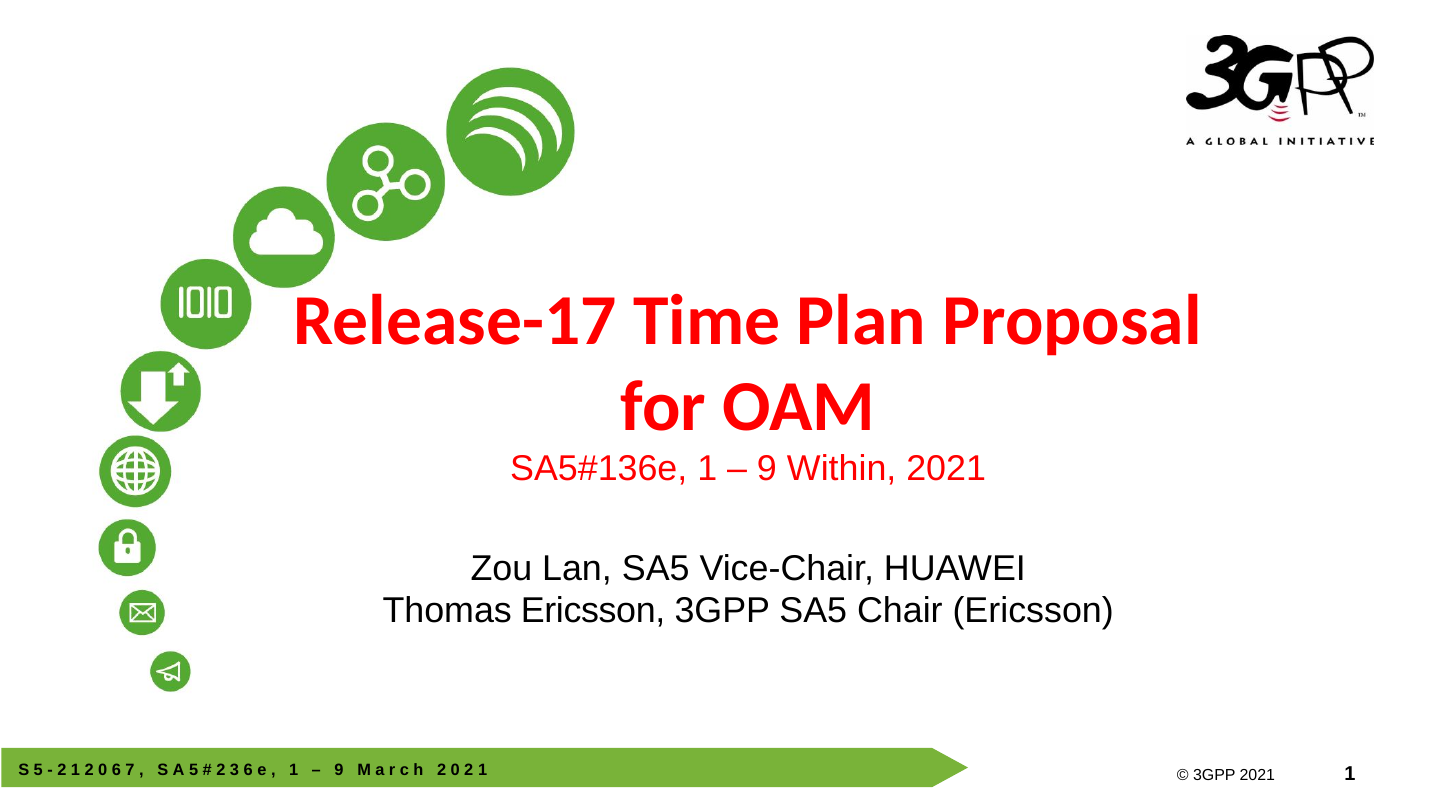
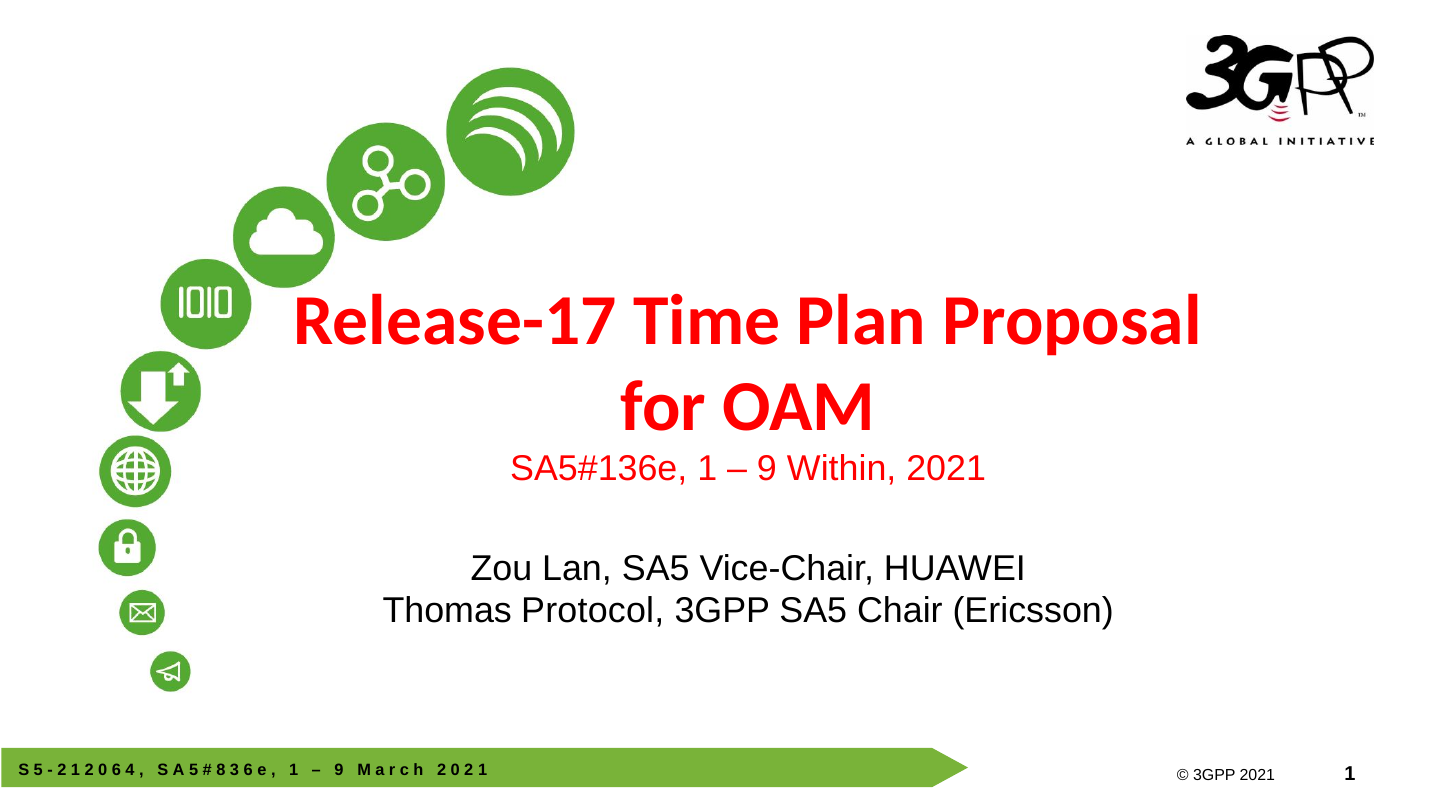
Thomas Ericsson: Ericsson -> Protocol (593, 611)
7: 7 -> 4 (130, 770)
2: 2 -> 8 (221, 770)
